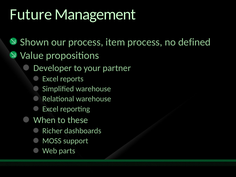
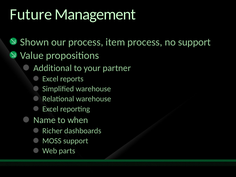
no defined: defined -> support (194, 42)
Developer: Developer -> Additional (53, 68)
When: When -> Name (45, 120)
these: these -> when (78, 120)
